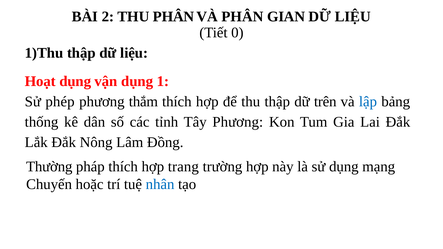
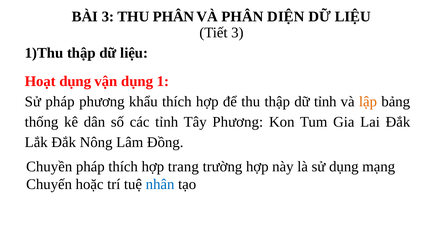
BÀI 2: 2 -> 3 (108, 17)
GIAN: GIAN -> DIỆN (286, 17)
Tiết 0: 0 -> 3 (237, 33)
Sử phép: phép -> pháp (60, 102)
thắm: thắm -> khẩu (143, 102)
dữ trên: trên -> tỉnh (325, 102)
lập colour: blue -> orange (368, 102)
Thường: Thường -> Chuyền (49, 167)
